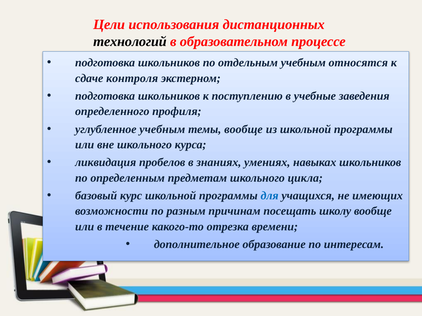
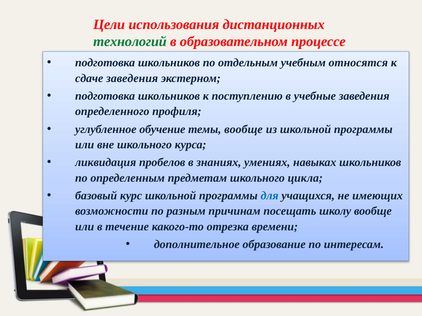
технологий colour: black -> green (130, 42)
сдаче контроля: контроля -> заведения (132, 78)
углубленное учебным: учебным -> обучение (162, 129)
